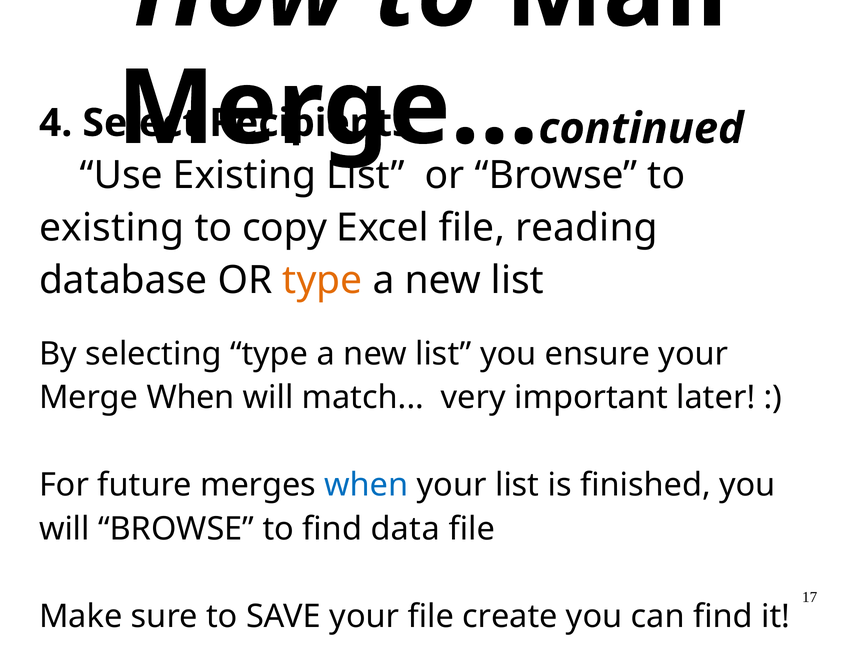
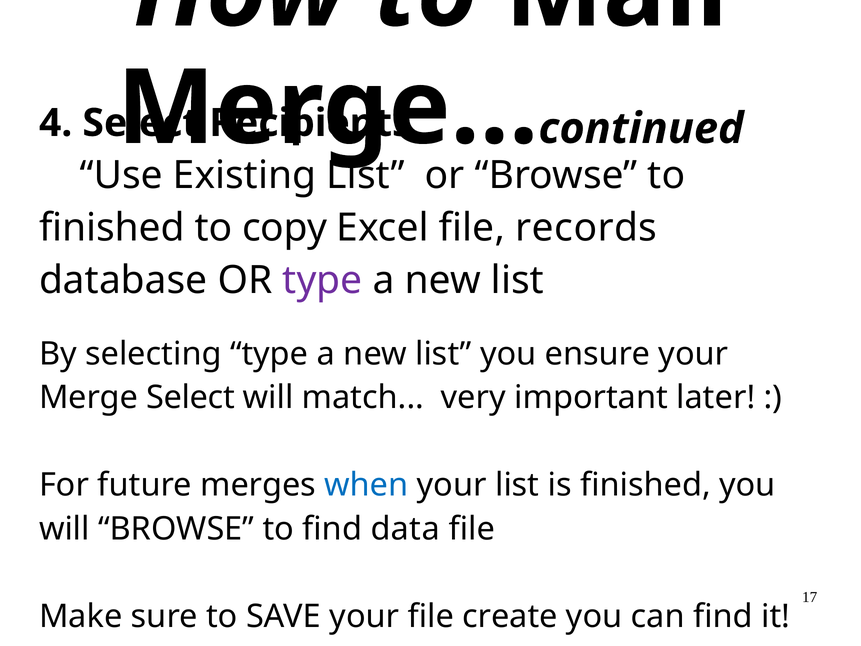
existing: existing -> finished (112, 228)
reading: reading -> records (586, 228)
type colour: orange -> purple (322, 280)
Merge When: When -> Select (191, 397)
